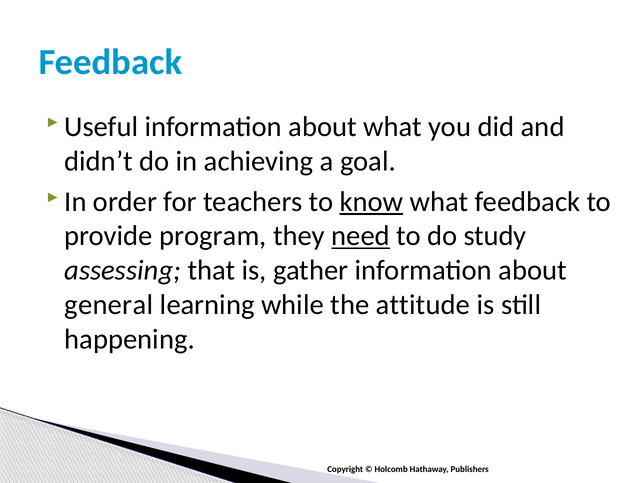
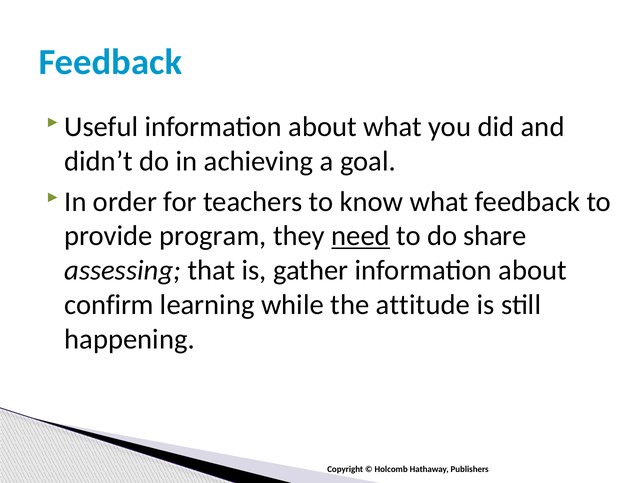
know underline: present -> none (371, 202)
study: study -> share (495, 236)
general: general -> confirm (109, 305)
